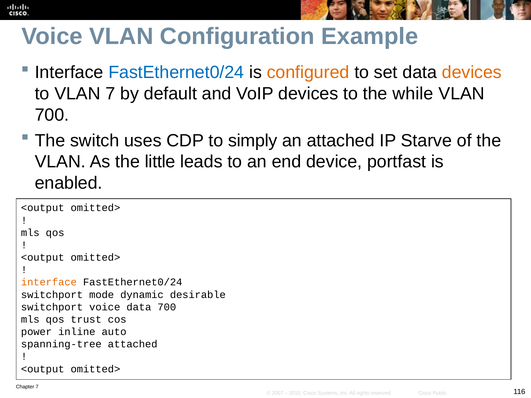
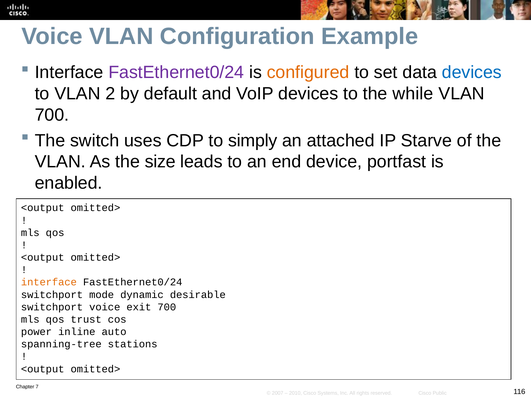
FastEthernet0/24 colour: blue -> purple (176, 73)
devices colour: orange -> blue (472, 73)
VLAN 7: 7 -> 2 (110, 94)
little: little -> size (160, 162)
voice data: data -> exit (139, 307)
spanning-tree attached: attached -> stations (133, 344)
